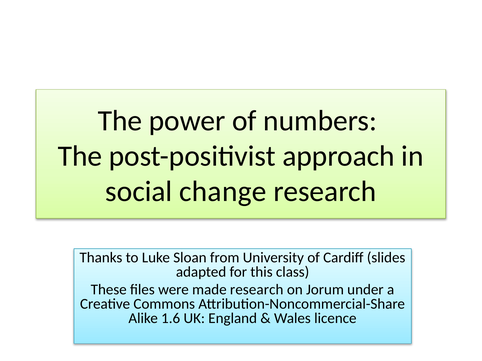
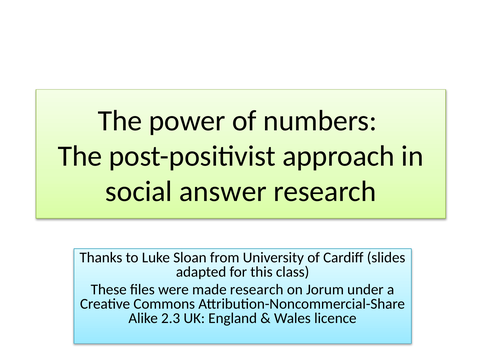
change: change -> answer (223, 192)
1.6: 1.6 -> 2.3 (171, 319)
